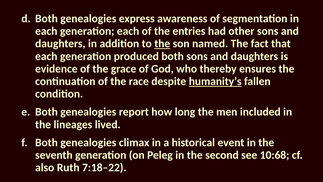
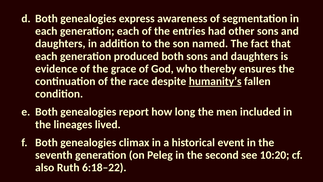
the underline: present -> none (162, 44)
10:68: 10:68 -> 10:20 (275, 155)
7:18–22: 7:18–22 -> 6:18–22 (104, 167)
